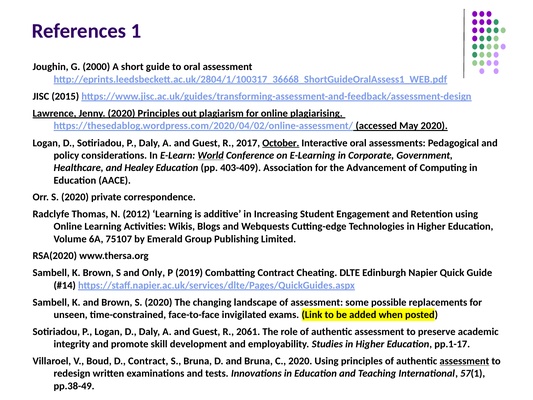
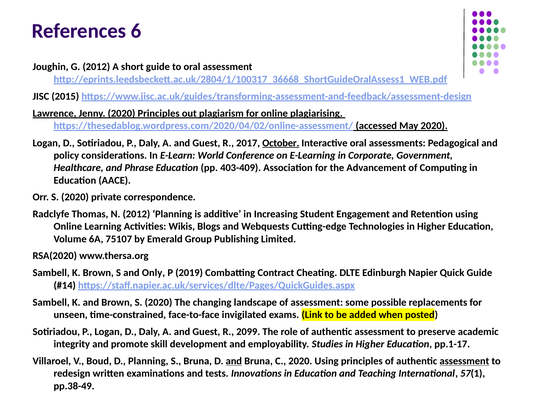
1: 1 -> 6 (136, 31)
G 2000: 2000 -> 2012 (96, 67)
World underline: present -> none (211, 155)
Healey: Healey -> Phrase (139, 168)
2012 Learning: Learning -> Planning (172, 214)
2061: 2061 -> 2099 (248, 331)
D Contract: Contract -> Planning (148, 361)
and underline: none -> present (234, 361)
